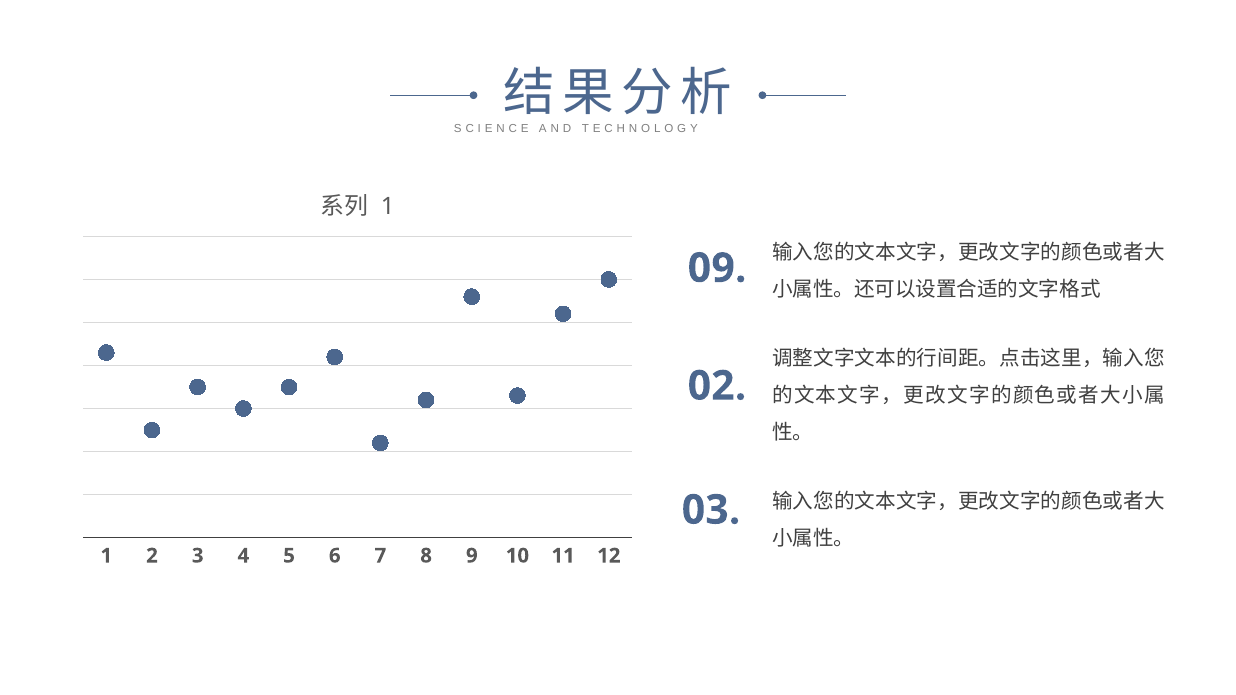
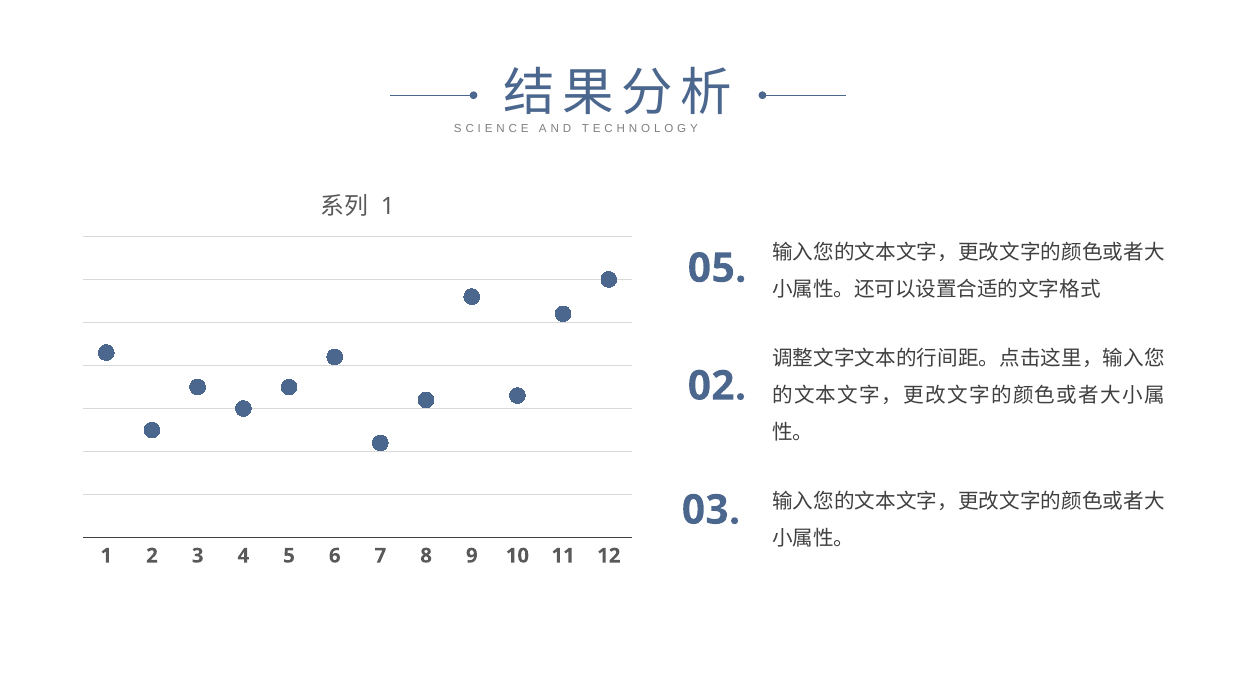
0 9: 9 -> 5 (729, 268)
